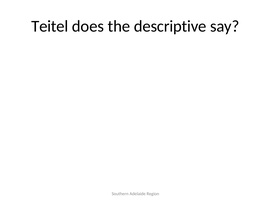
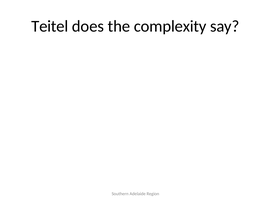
descriptive: descriptive -> complexity (170, 26)
